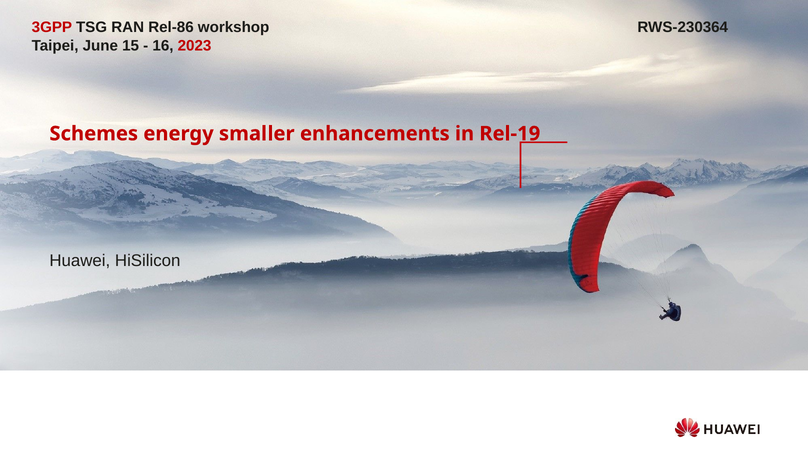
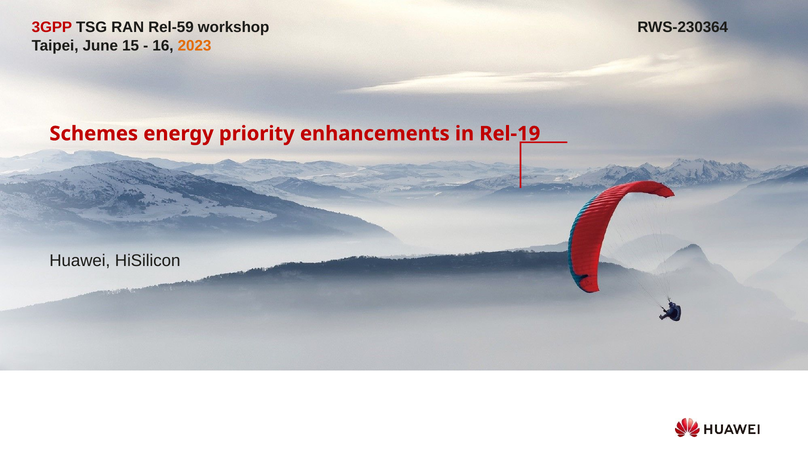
Rel-86: Rel-86 -> Rel-59 (171, 28)
2023 colour: red -> orange (194, 46)
smaller: smaller -> priority (257, 134)
